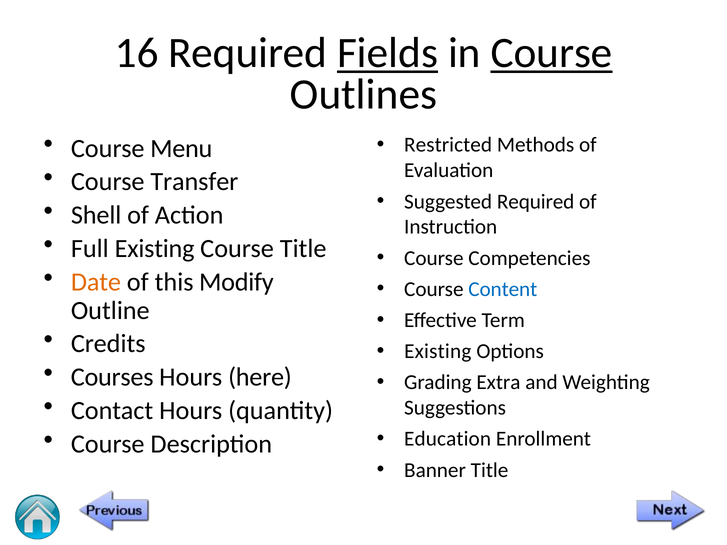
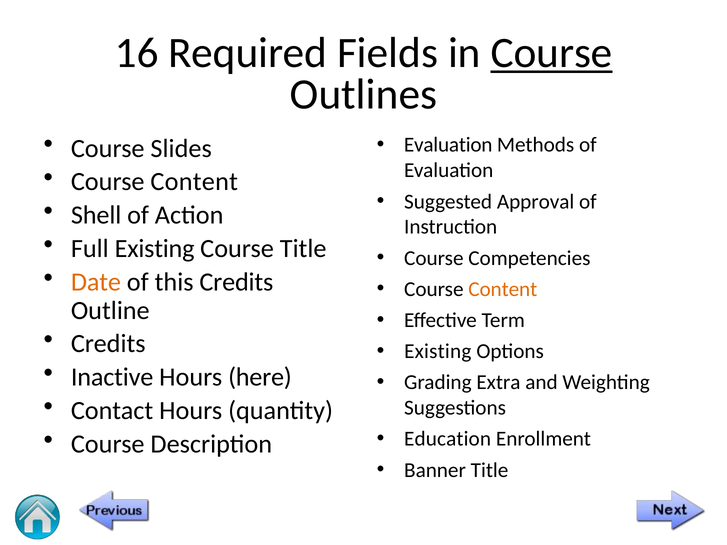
Fields underline: present -> none (388, 53)
Menu: Menu -> Slides (181, 148)
Restricted: Restricted -> Evaluation (448, 145)
Transfer: Transfer -> Content (194, 182)
Suggested Required: Required -> Approval (536, 202)
this Modify: Modify -> Credits (236, 282)
Content colour: blue -> orange (503, 289)
Courses: Courses -> Inactive (112, 377)
